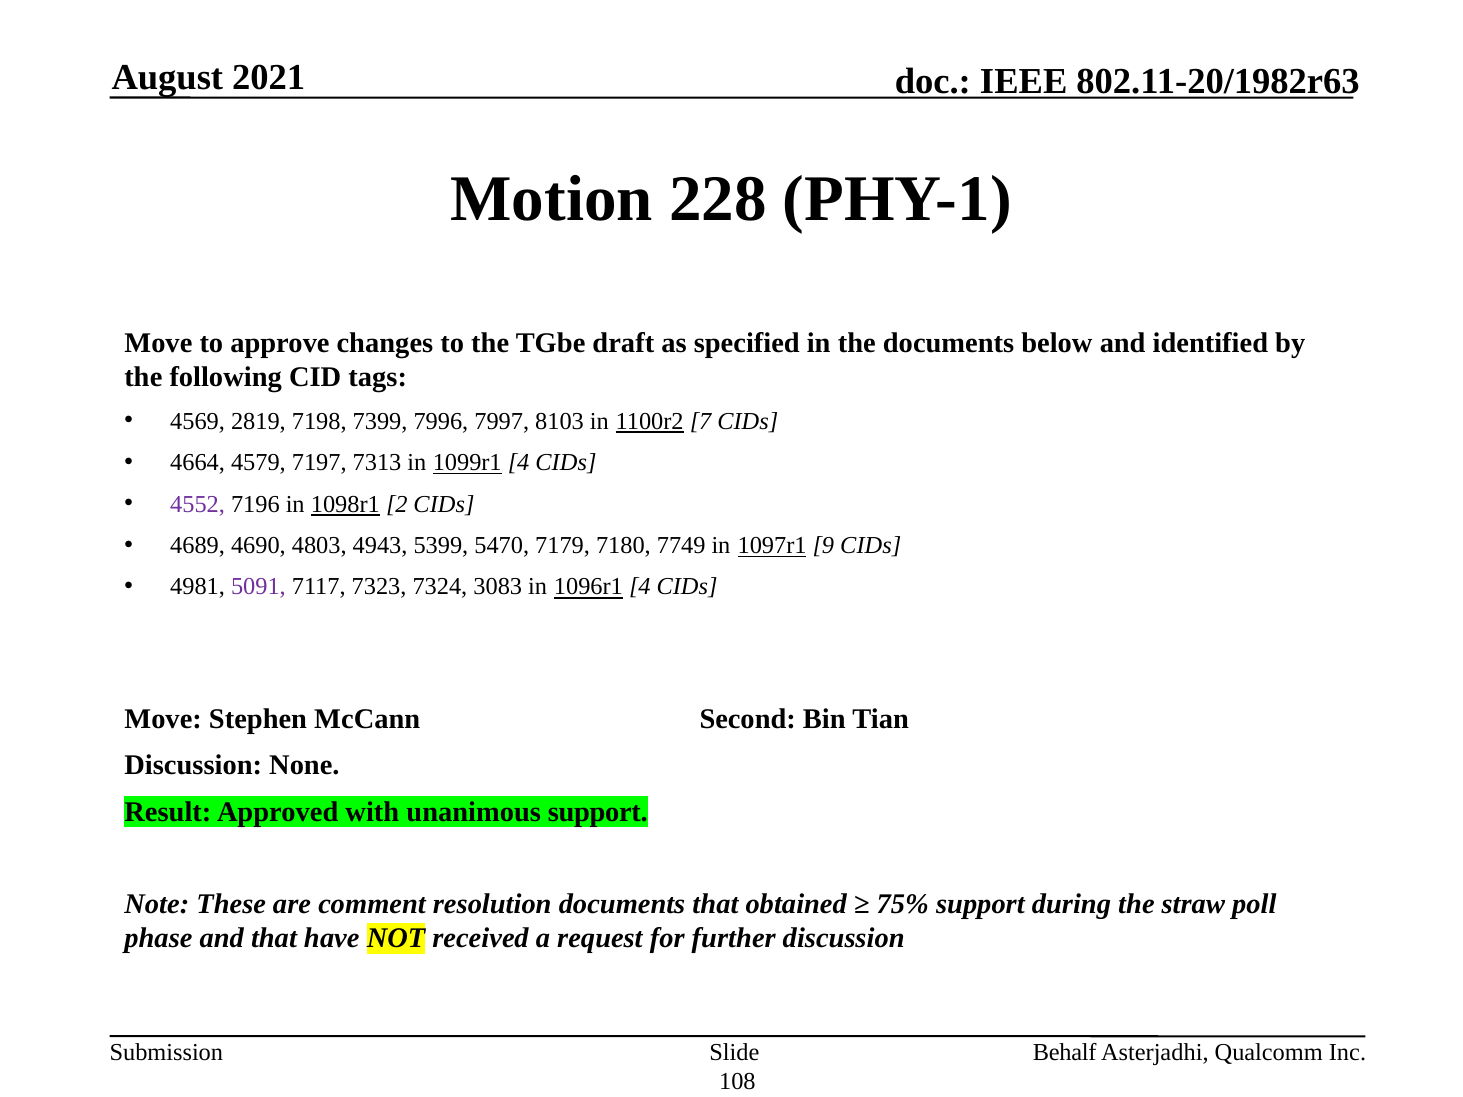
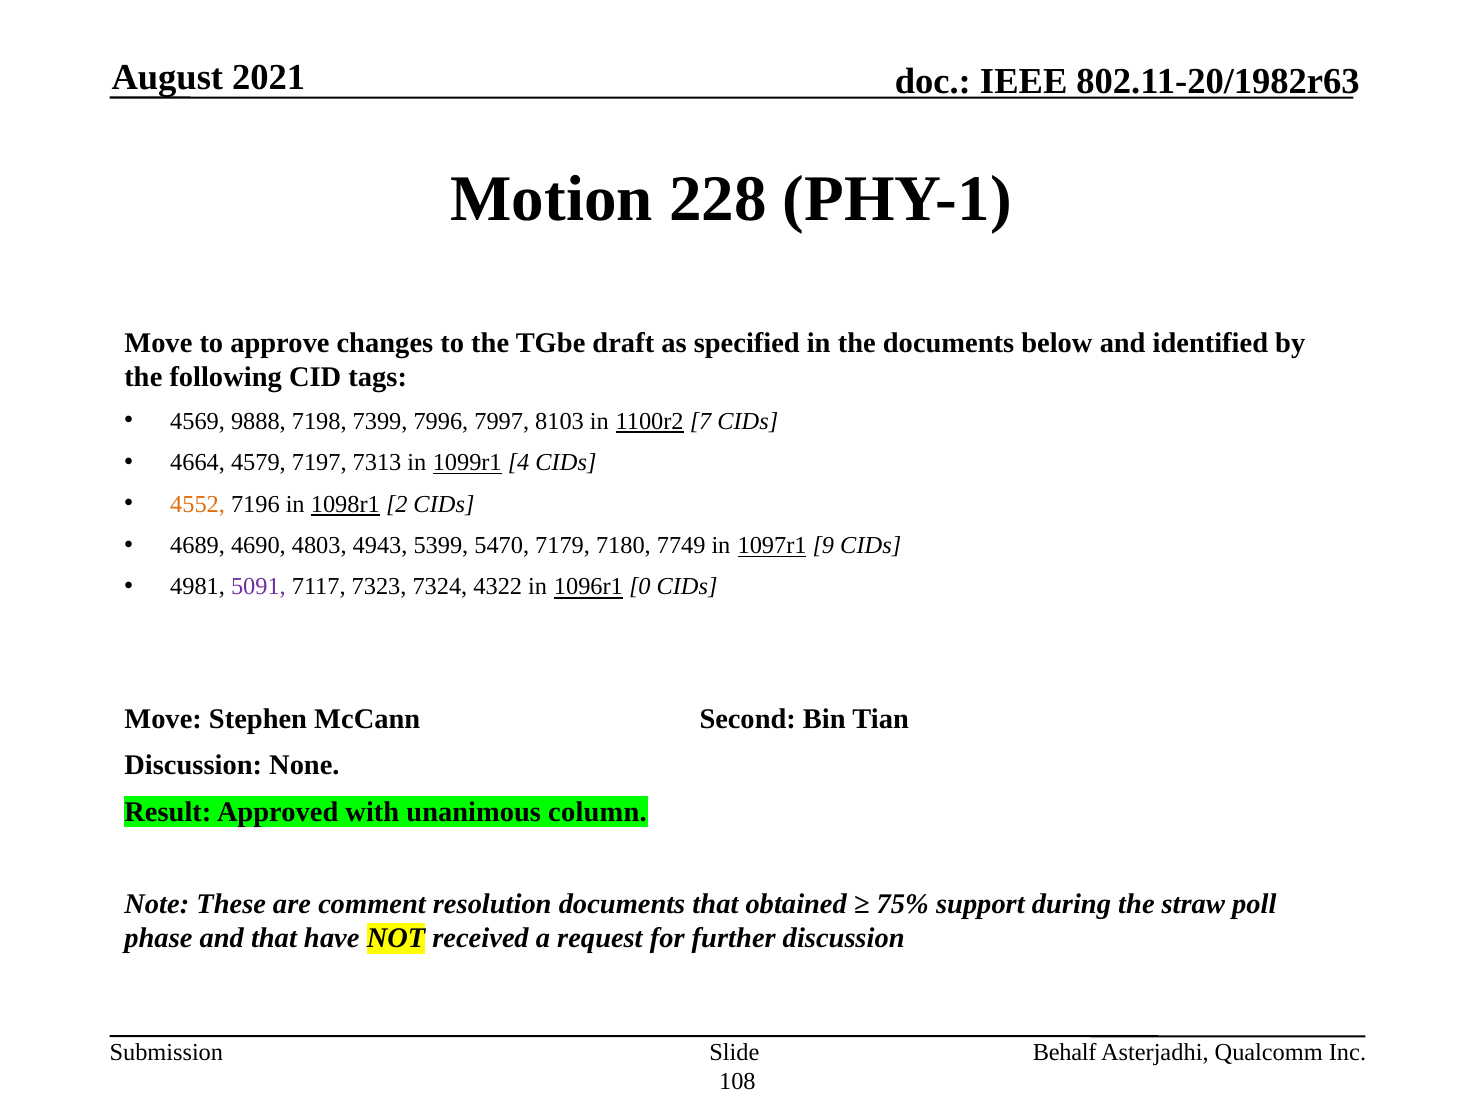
2819: 2819 -> 9888 (258, 421)
4552 colour: purple -> orange (198, 504)
3083: 3083 -> 4322 (498, 587)
1096r1 4: 4 -> 0 (640, 587)
unanimous support: support -> column (598, 812)
